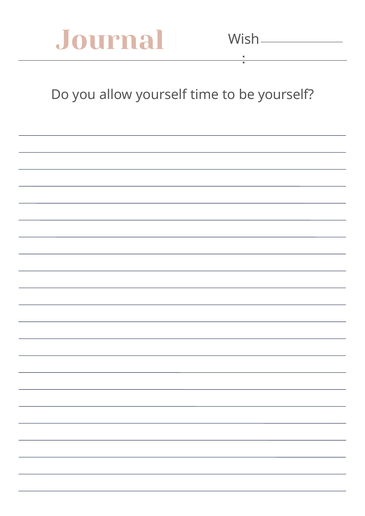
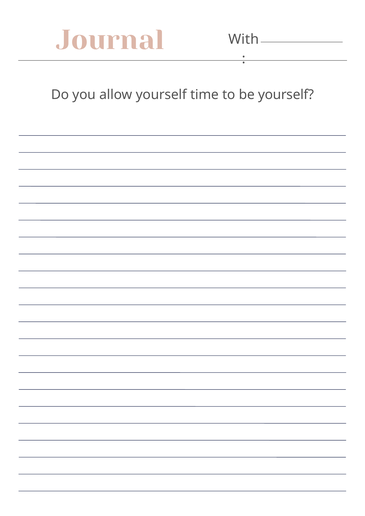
Wish: Wish -> With (244, 39)
